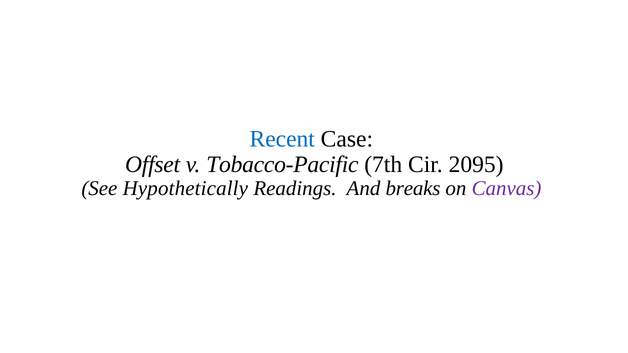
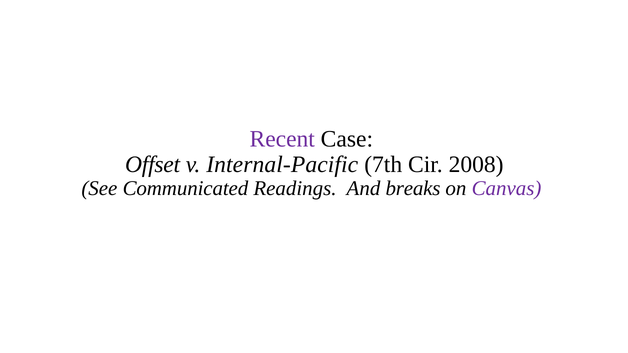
Recent colour: blue -> purple (282, 139)
Tobacco-Pacific: Tobacco-Pacific -> Internal-Pacific (282, 164)
2095: 2095 -> 2008 (476, 164)
Hypothetically: Hypothetically -> Communicated (185, 189)
